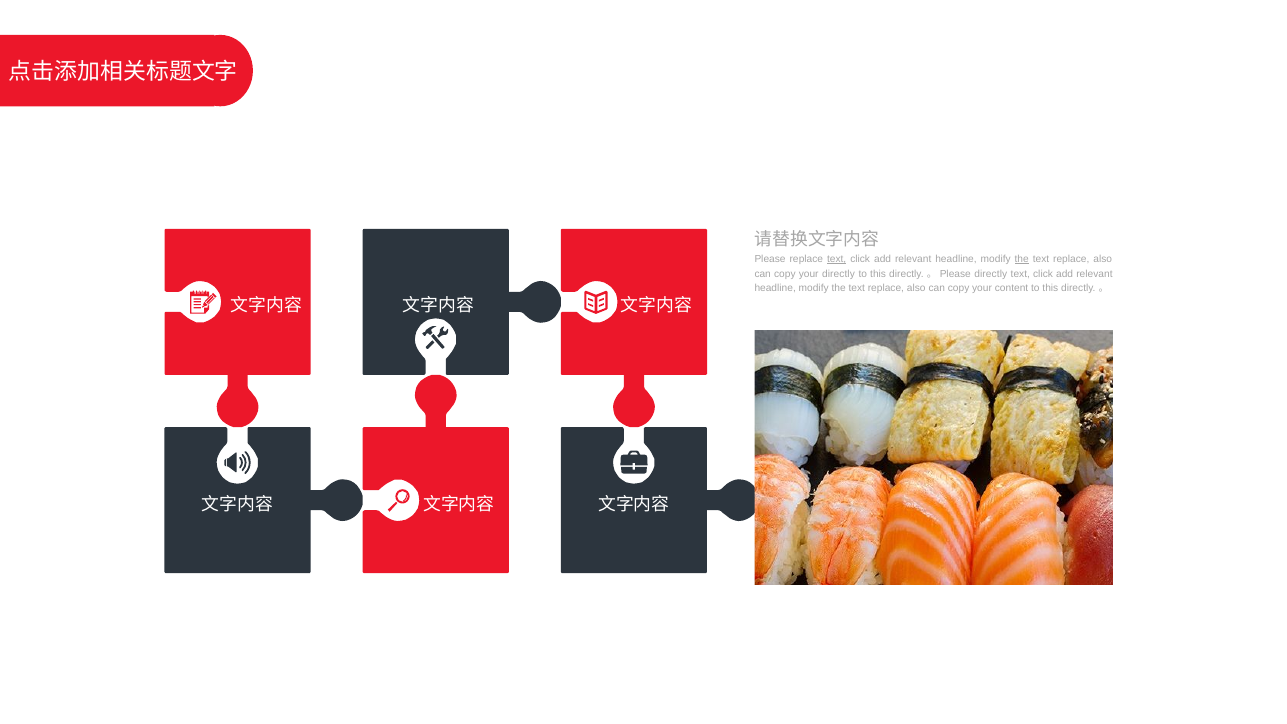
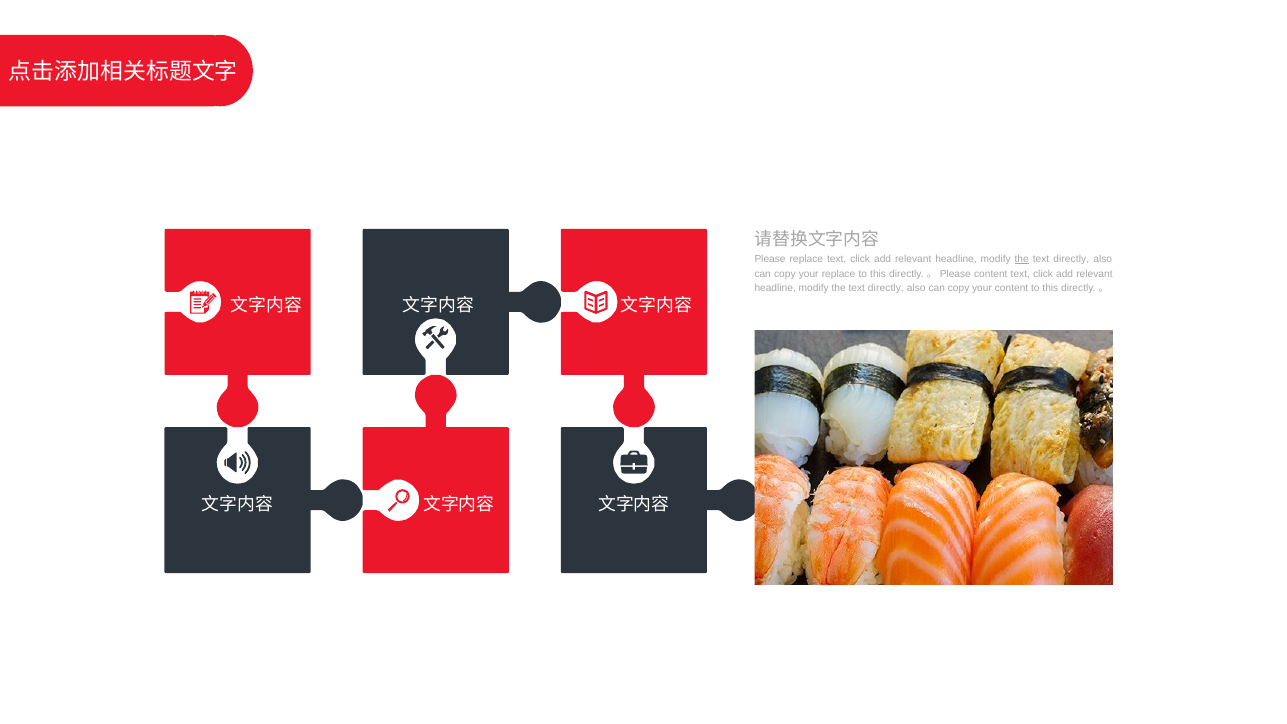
text underline: present -> none (837, 259)
replace: replace -> directly (1071, 259)
your directly: directly -> replace (839, 274)
Please directly: directly -> content (991, 274)
replace: replace -> directly (886, 288)
